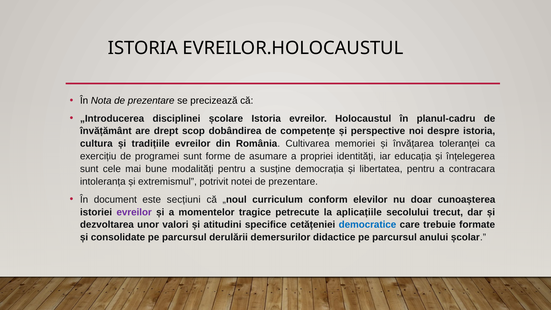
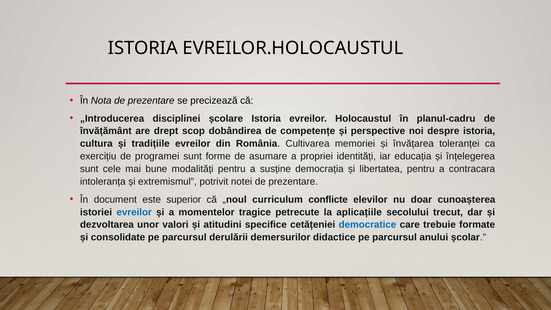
secțiuni: secțiuni -> superior (184, 199)
conform: conform -> conflicte (328, 199)
evreilor colour: purple -> blue (134, 212)
